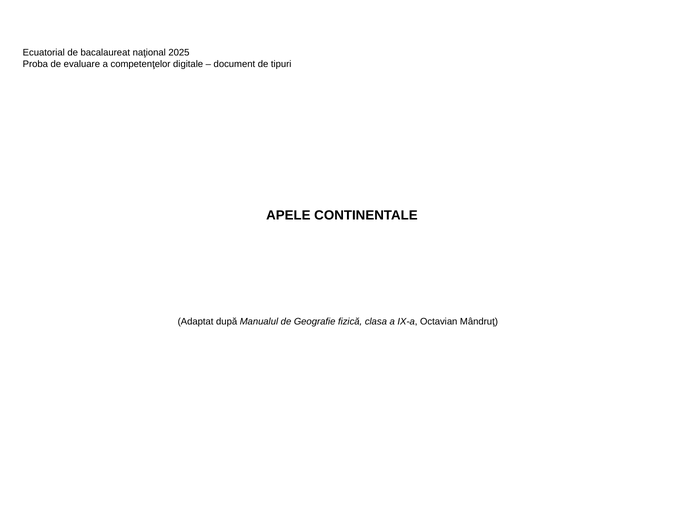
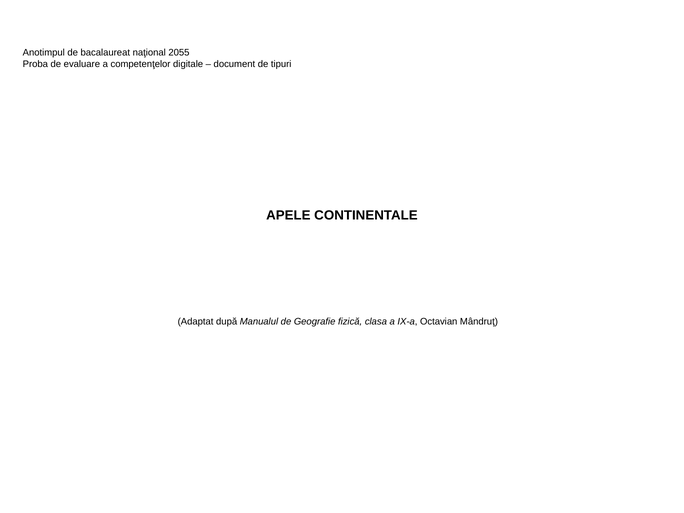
Ecuatorial: Ecuatorial -> Anotimpul (44, 53)
2025: 2025 -> 2055 (179, 53)
